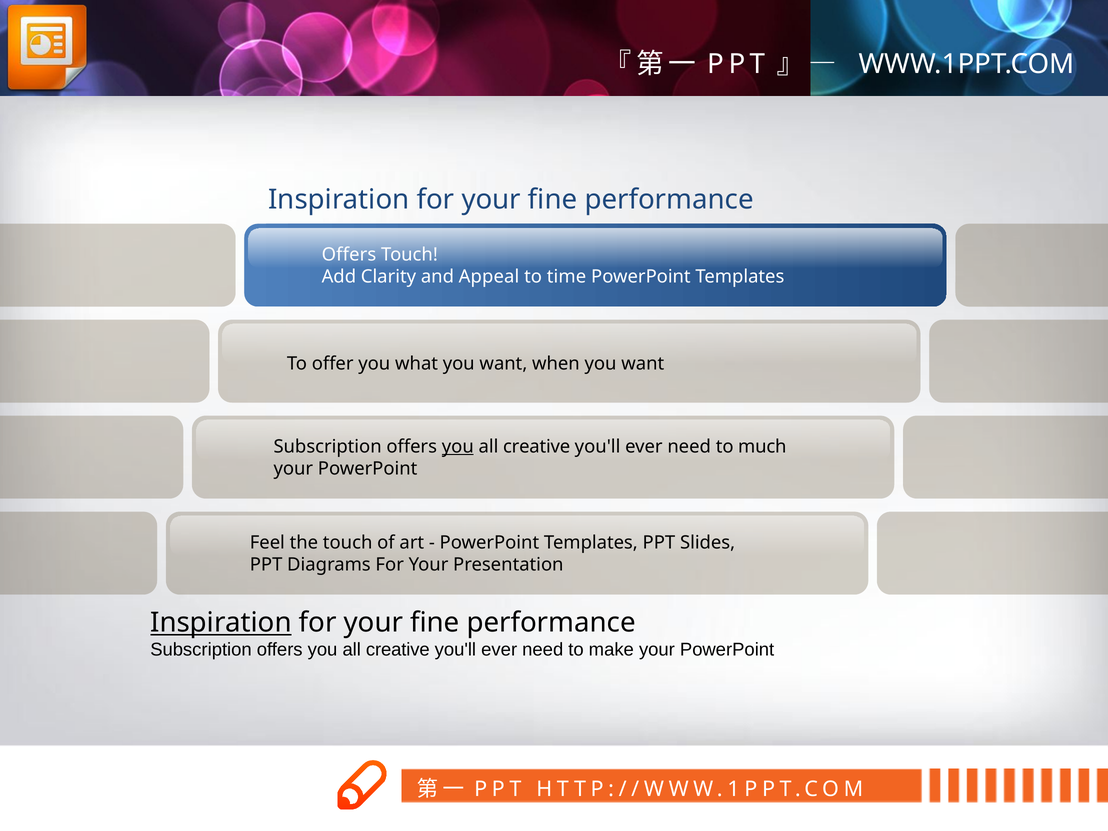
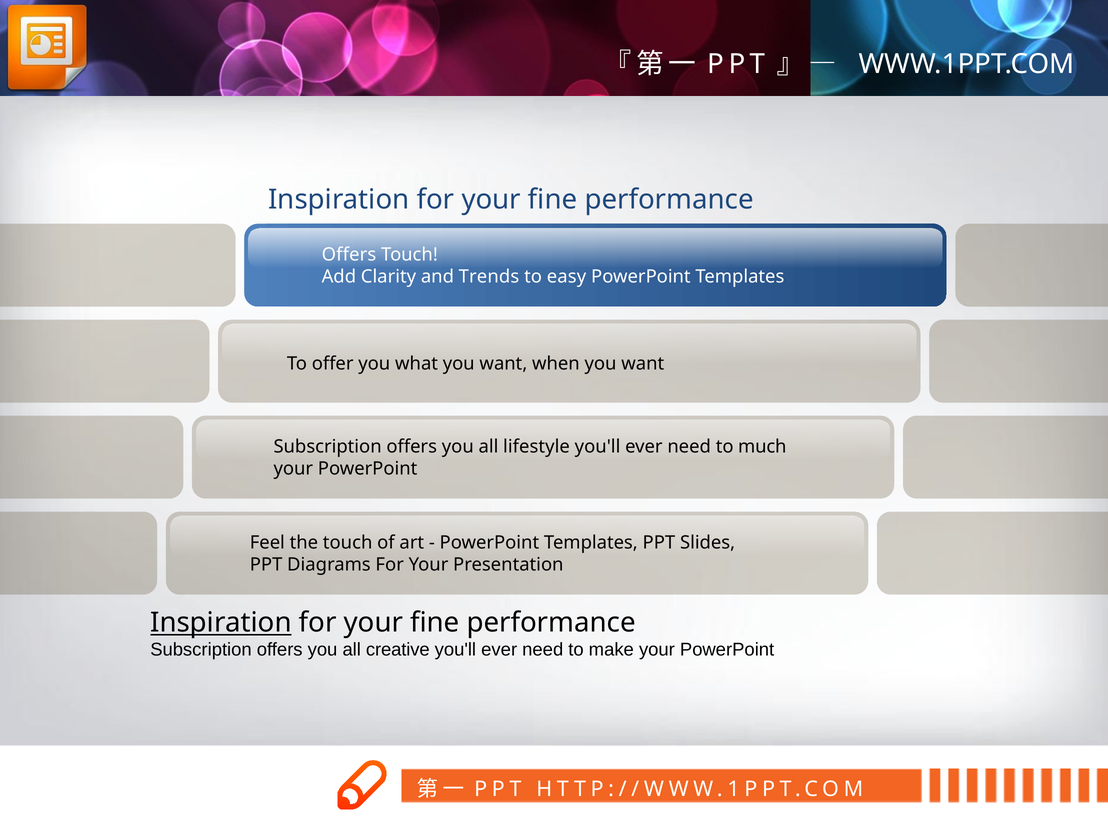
Appeal: Appeal -> Trends (489, 277)
time: time -> easy (567, 277)
you underline: present -> none (458, 447)
creative: creative -> lifestyle (536, 447)
